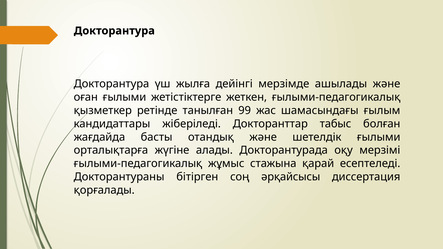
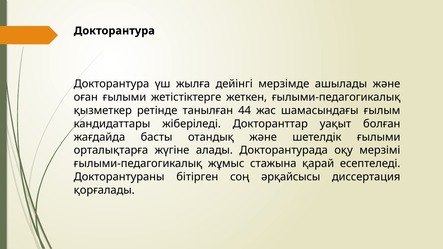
99: 99 -> 44 (245, 111)
табыс: табыс -> уақыт (336, 124)
